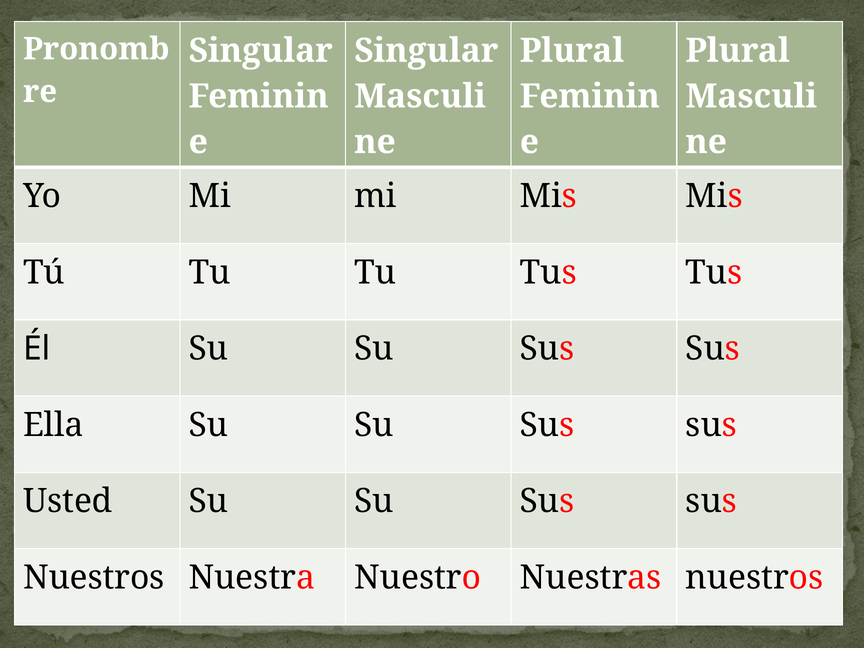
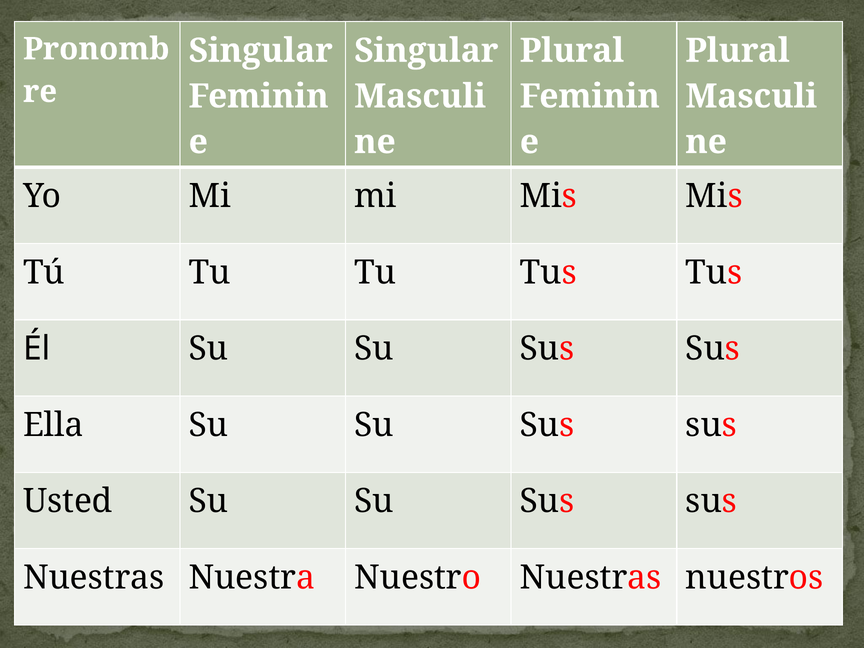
Nuestros: Nuestros -> Nuestras (94, 578)
